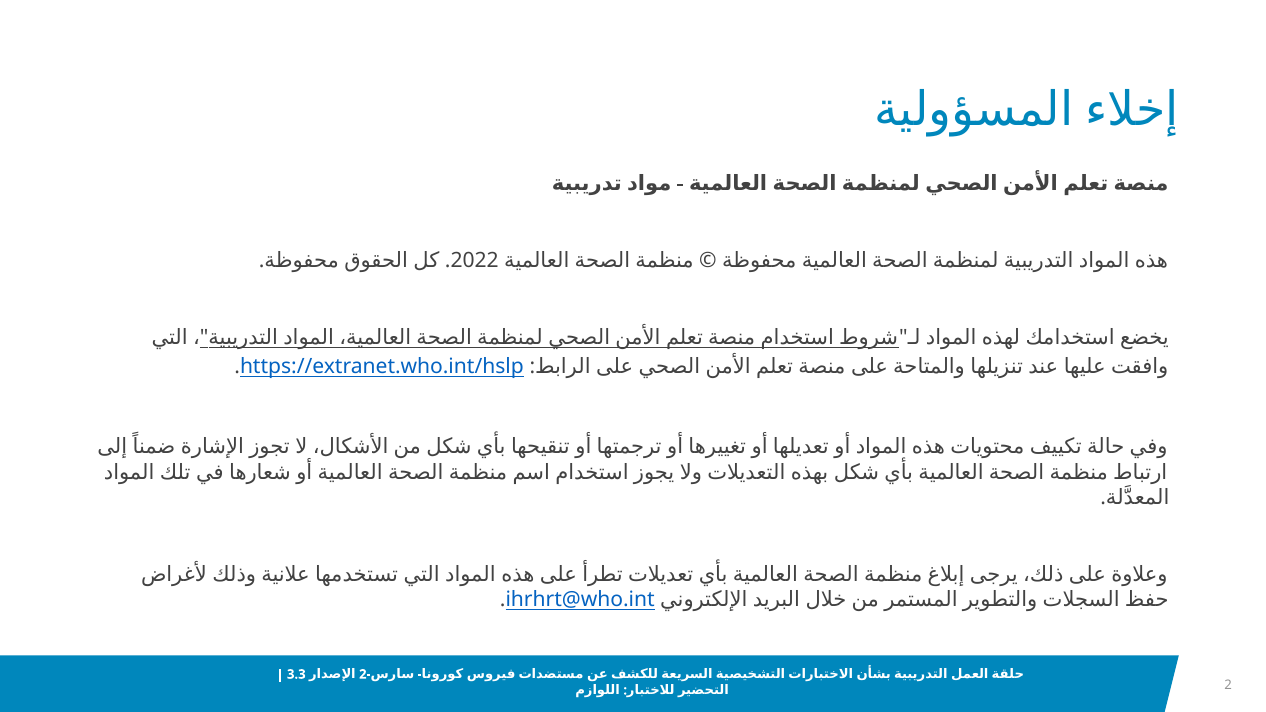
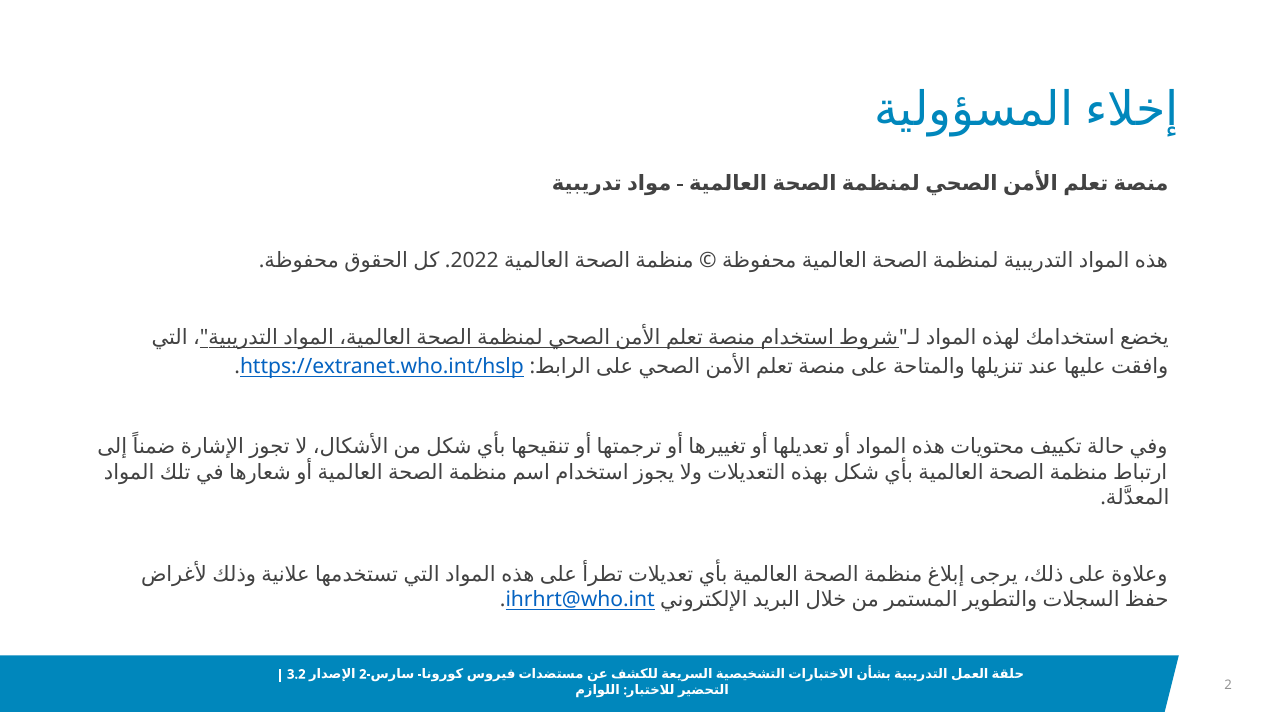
3.3: 3.3 -> 3.2 (296, 674)
